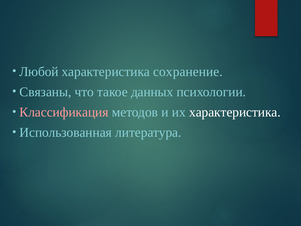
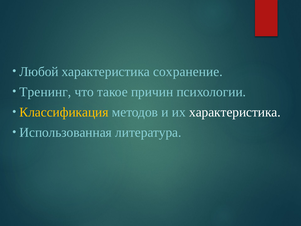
Связаны: Связаны -> Тренинг (45, 92)
данных: данных -> причин (152, 92)
Классификация colour: pink -> yellow (64, 112)
